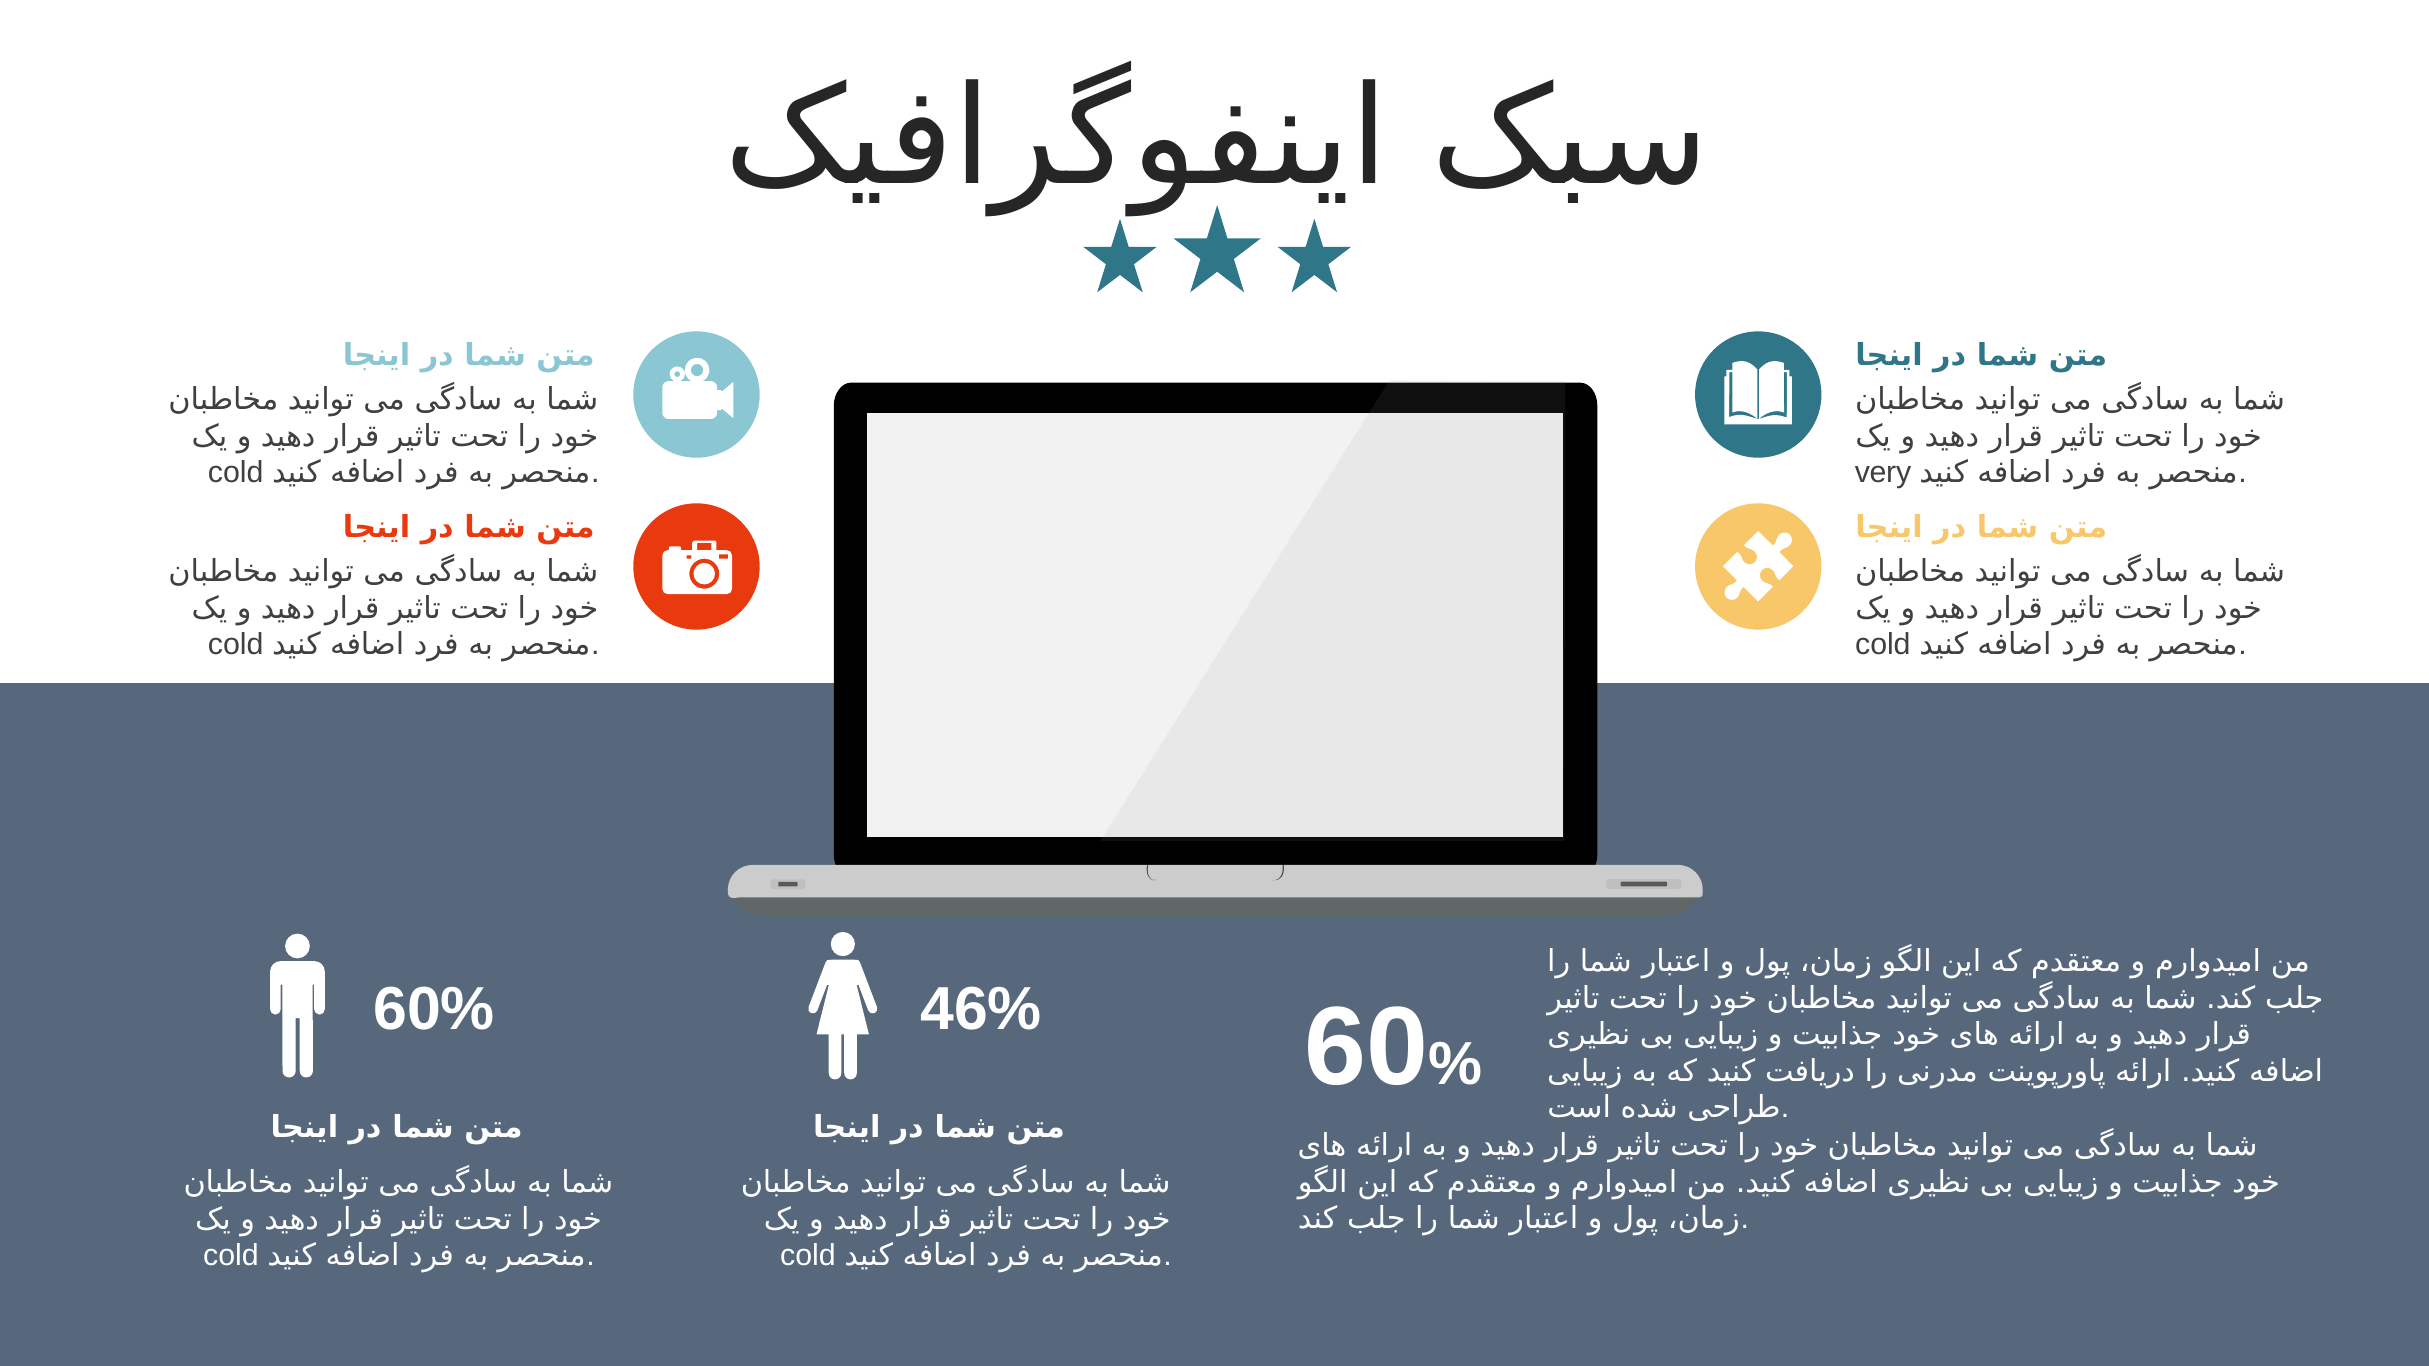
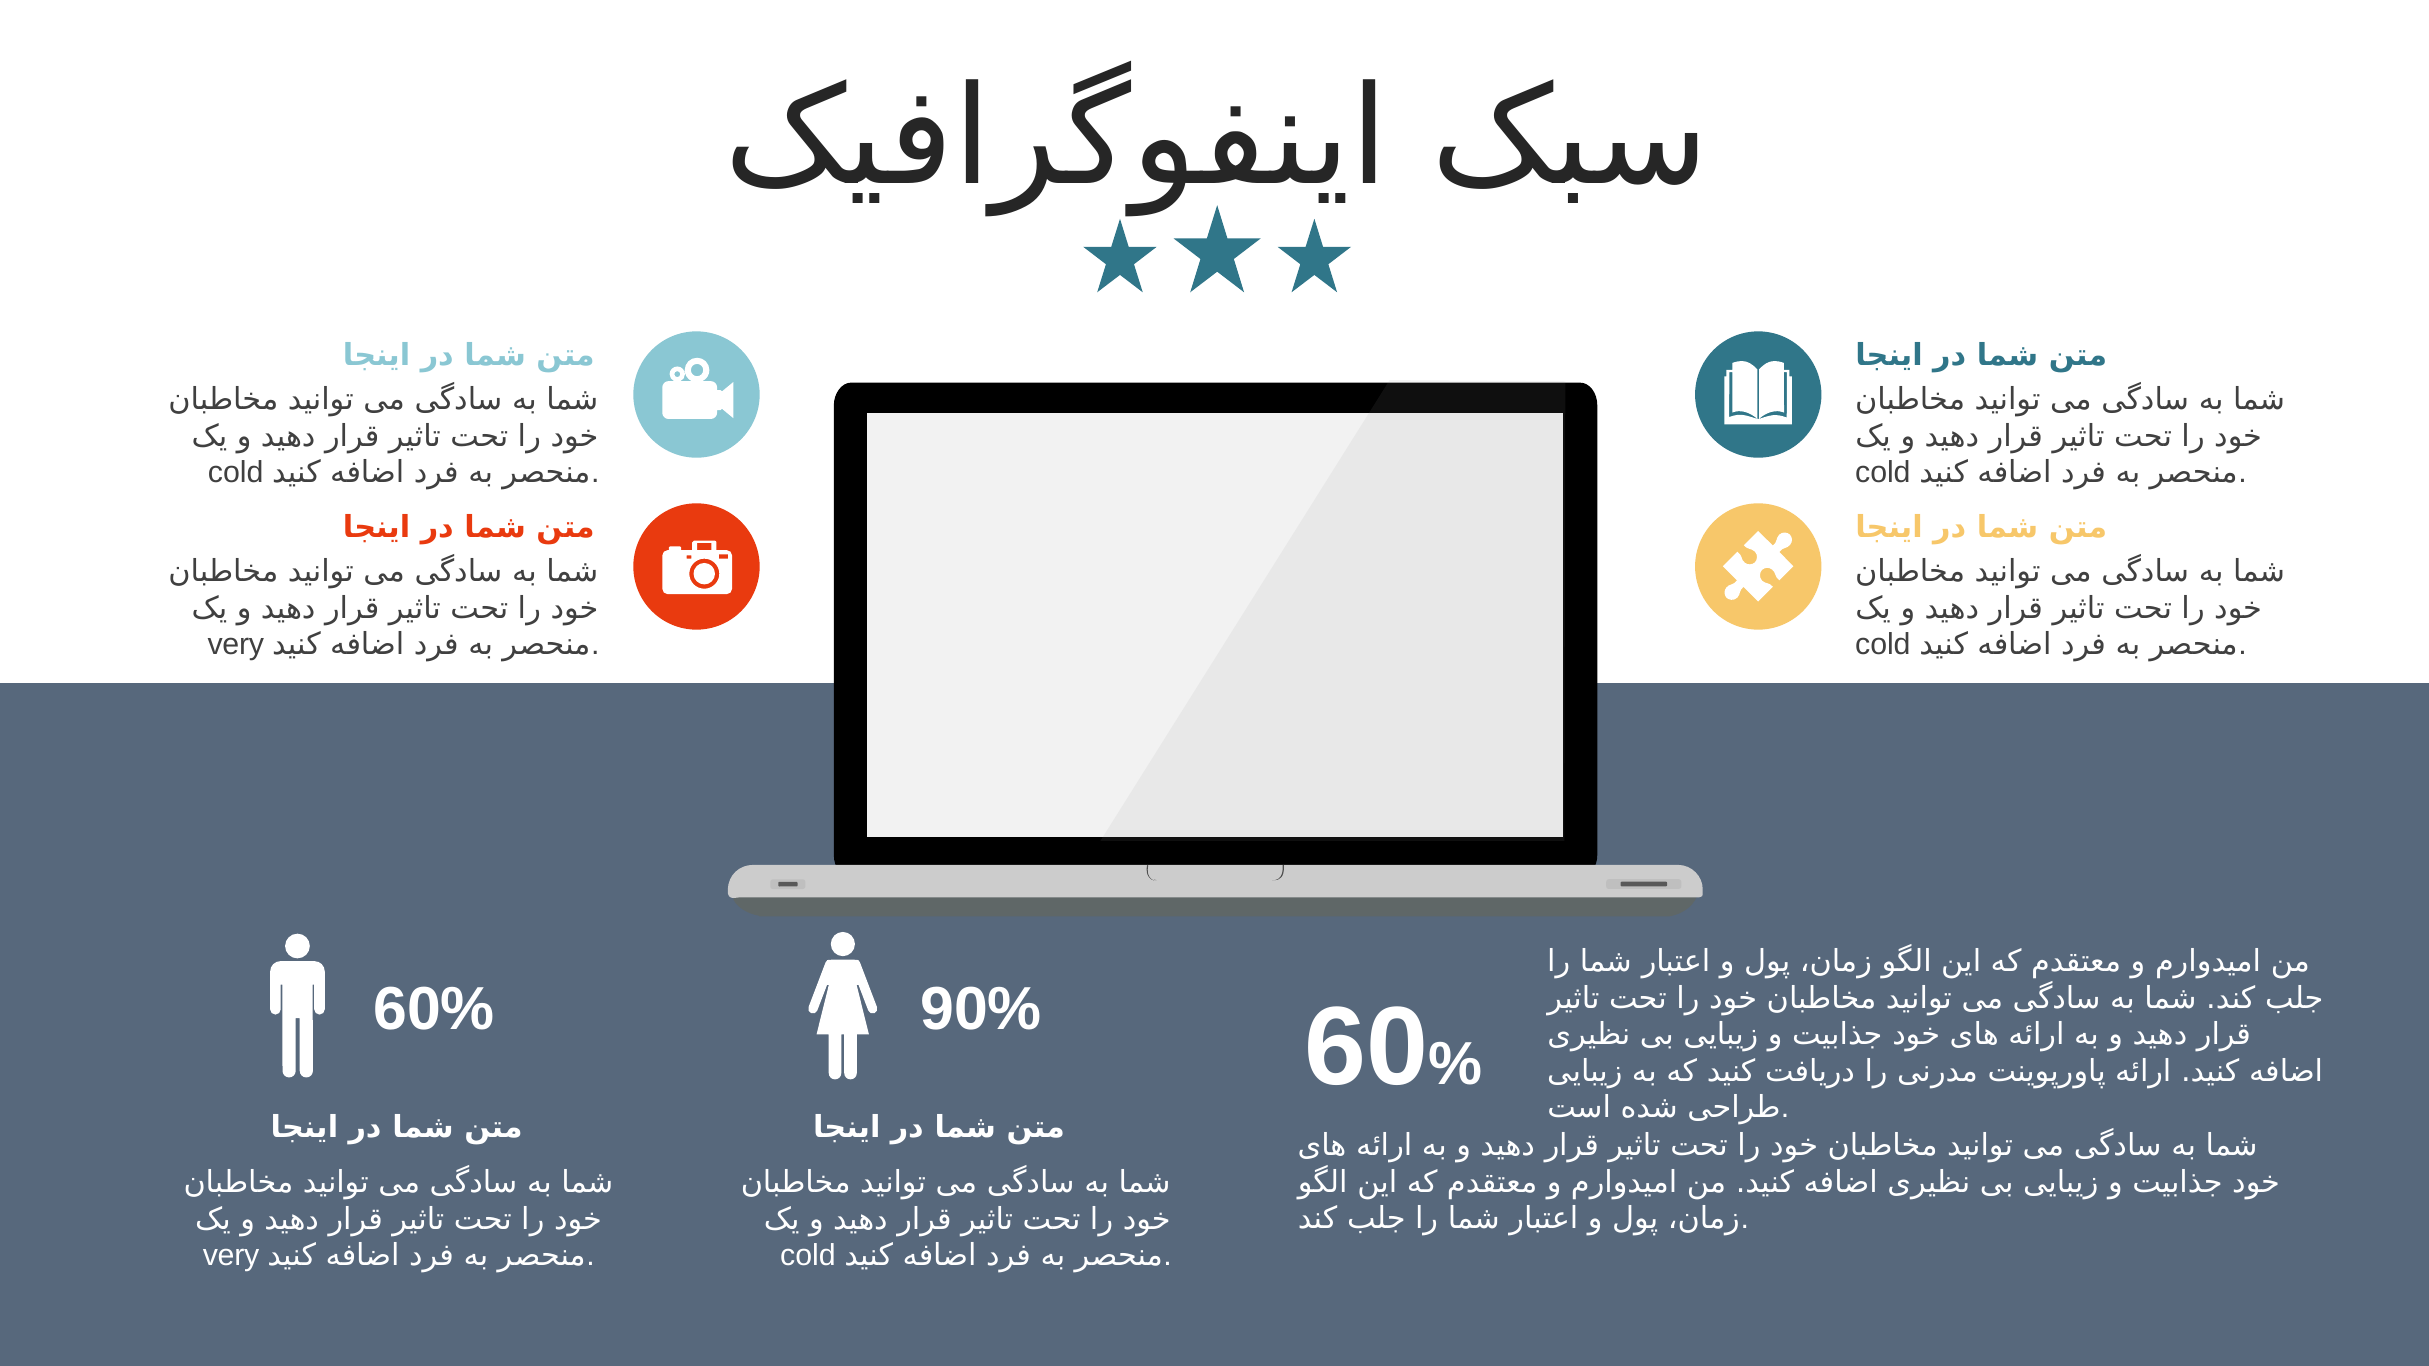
very: very -> cold (1883, 473)
cold: cold -> very (236, 645)
46%: 46% -> 90% (981, 1010)
cold: cold -> very (231, 1256)
